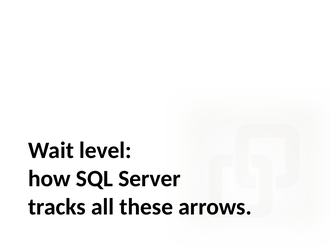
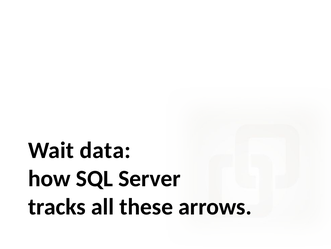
level: level -> data (105, 150)
